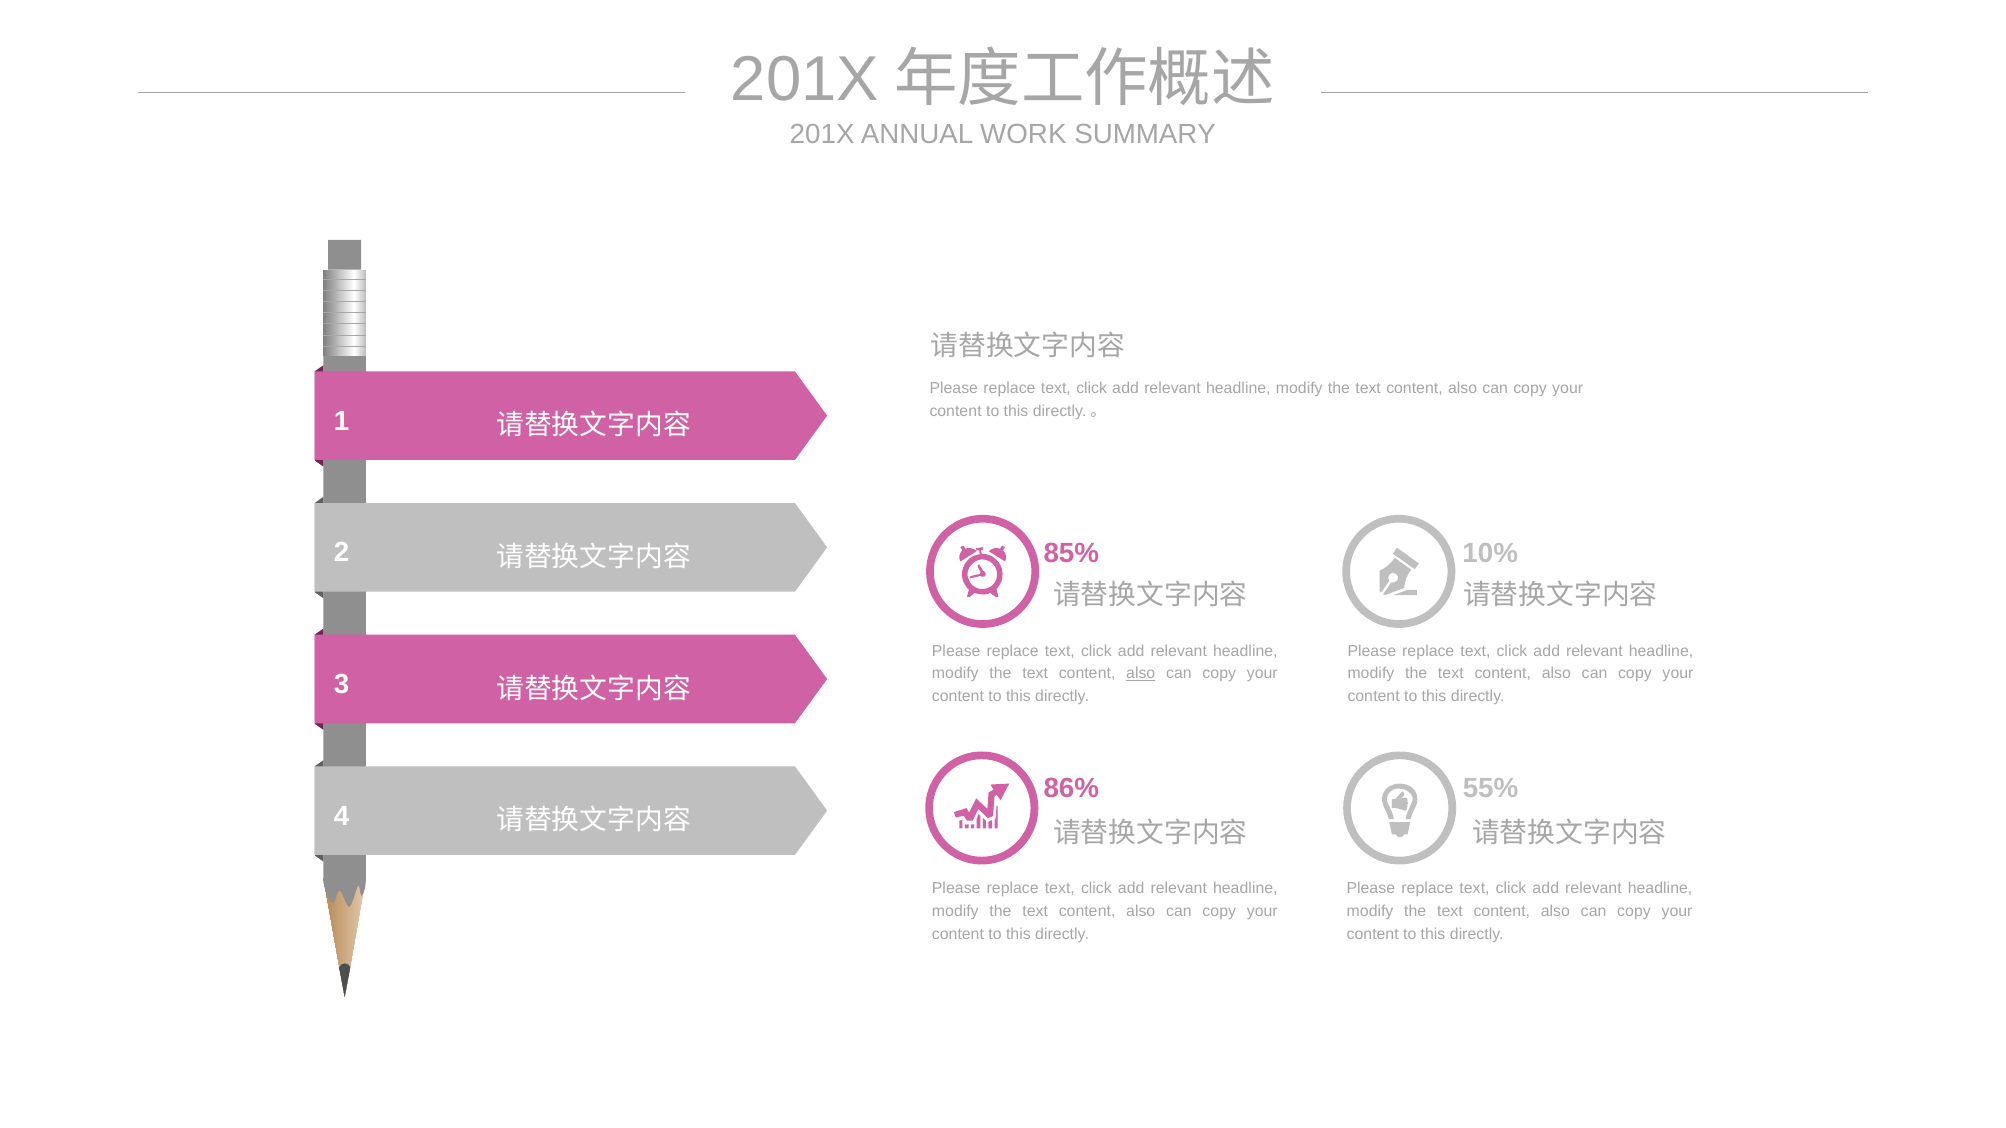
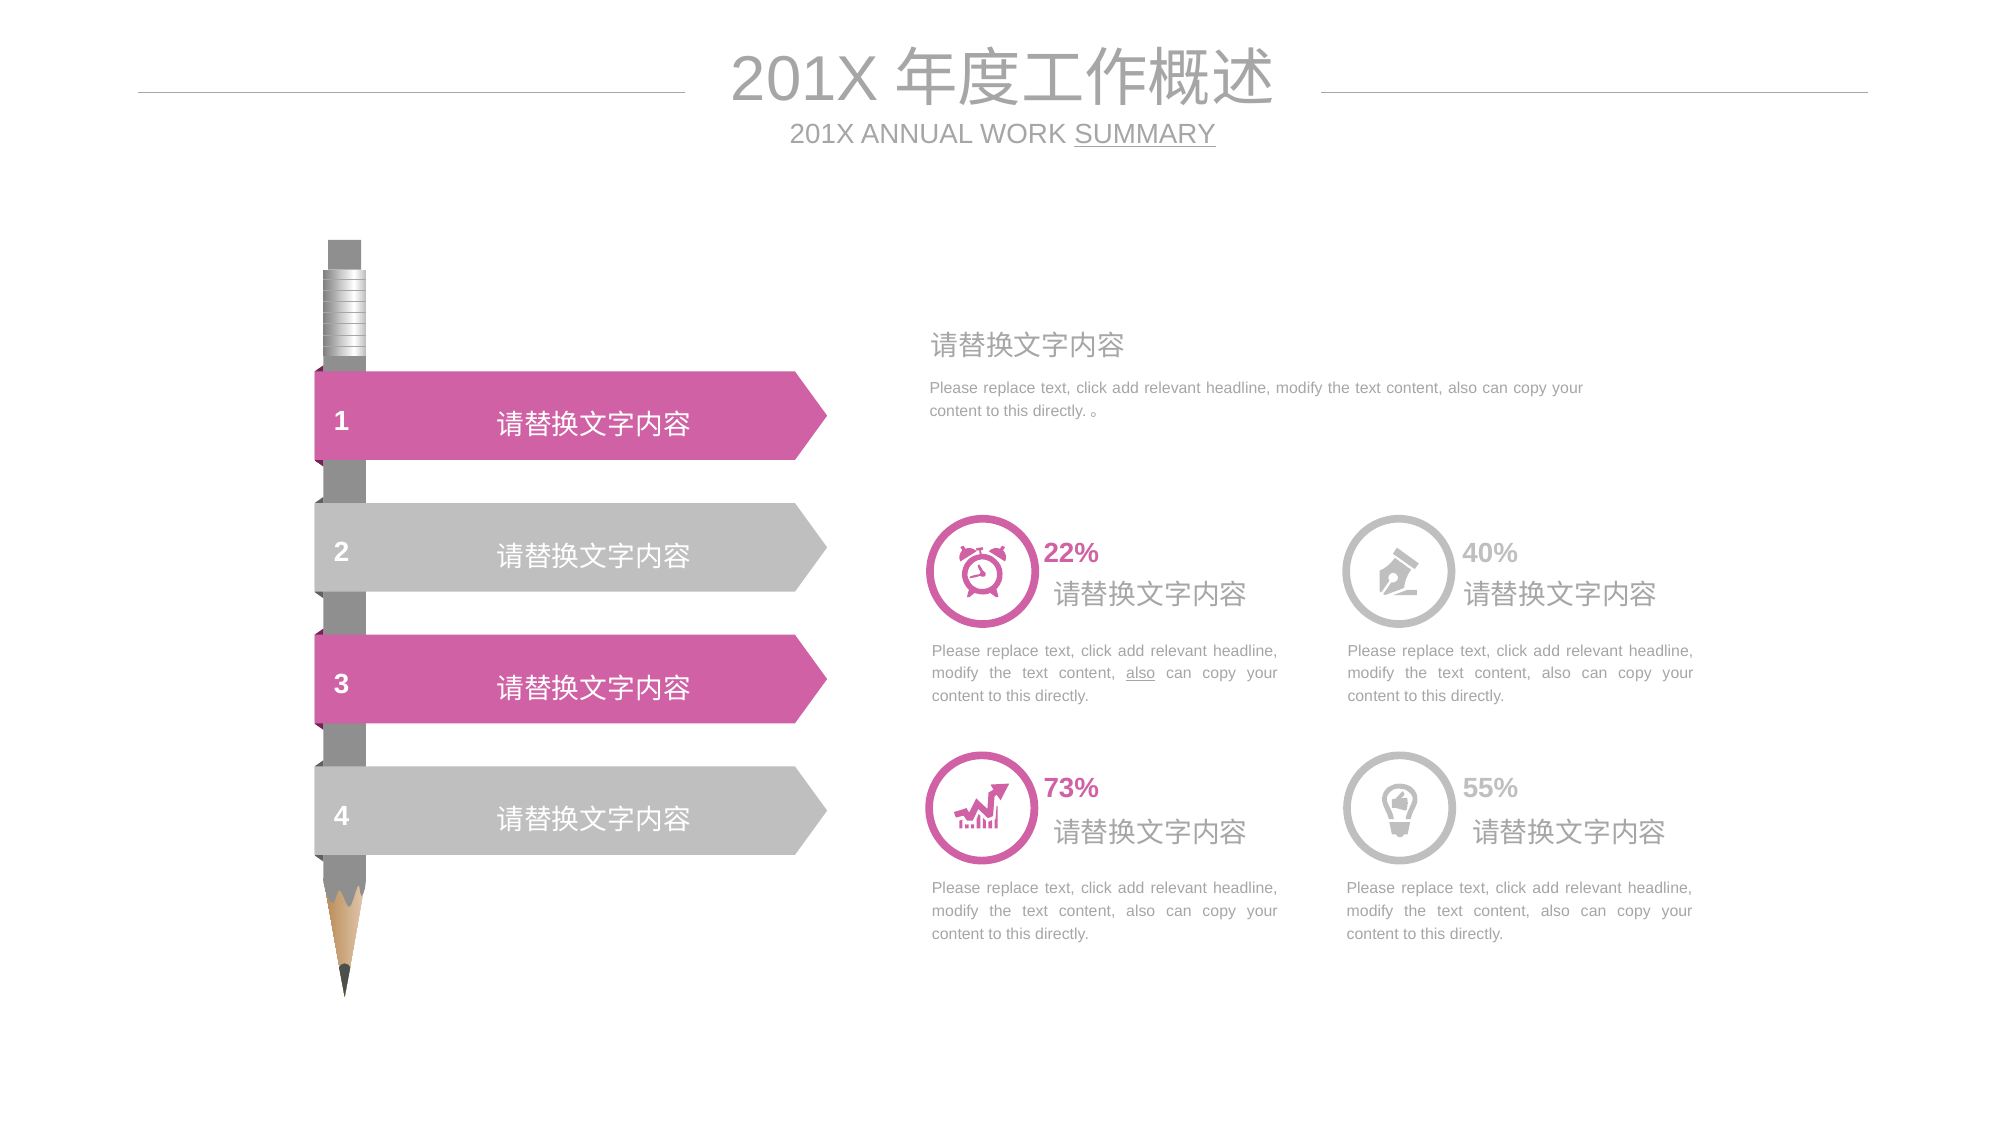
SUMMARY underline: none -> present (1145, 135)
85%: 85% -> 22% (1071, 553)
10%: 10% -> 40% (1490, 553)
86%: 86% -> 73% (1071, 789)
